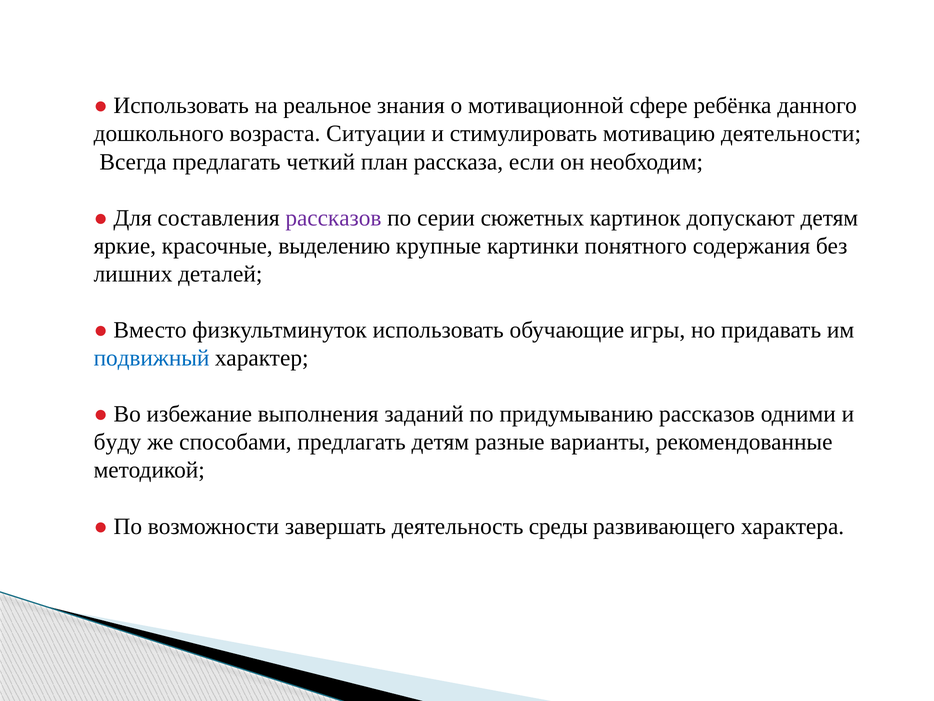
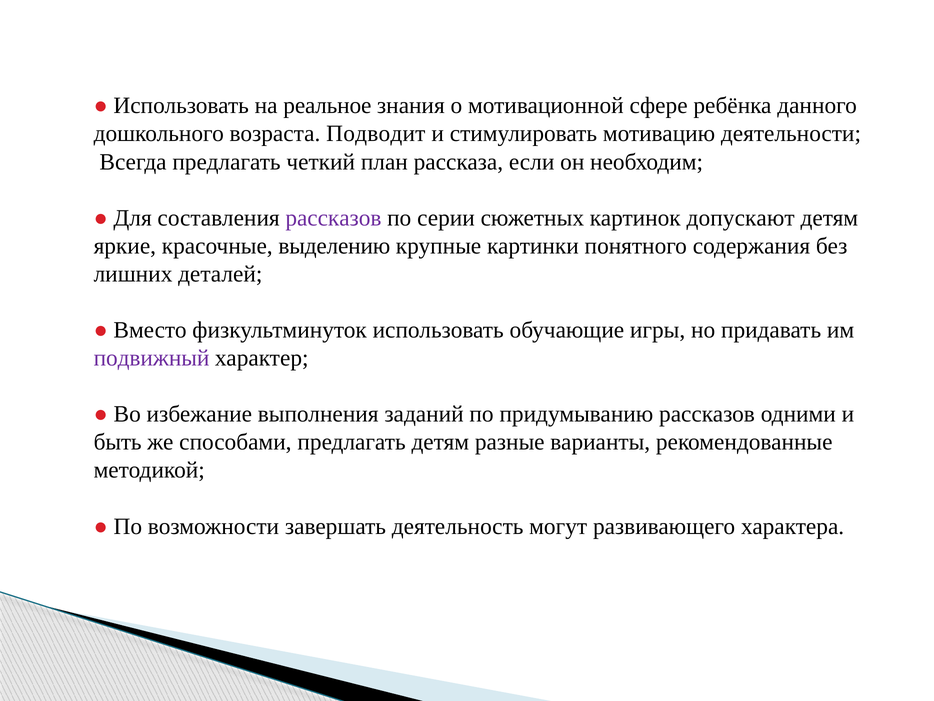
Ситуации: Ситуации -> Подводит (376, 134)
подвижный colour: blue -> purple (152, 358)
буду: буду -> быть (118, 442)
среды: среды -> могут (558, 526)
